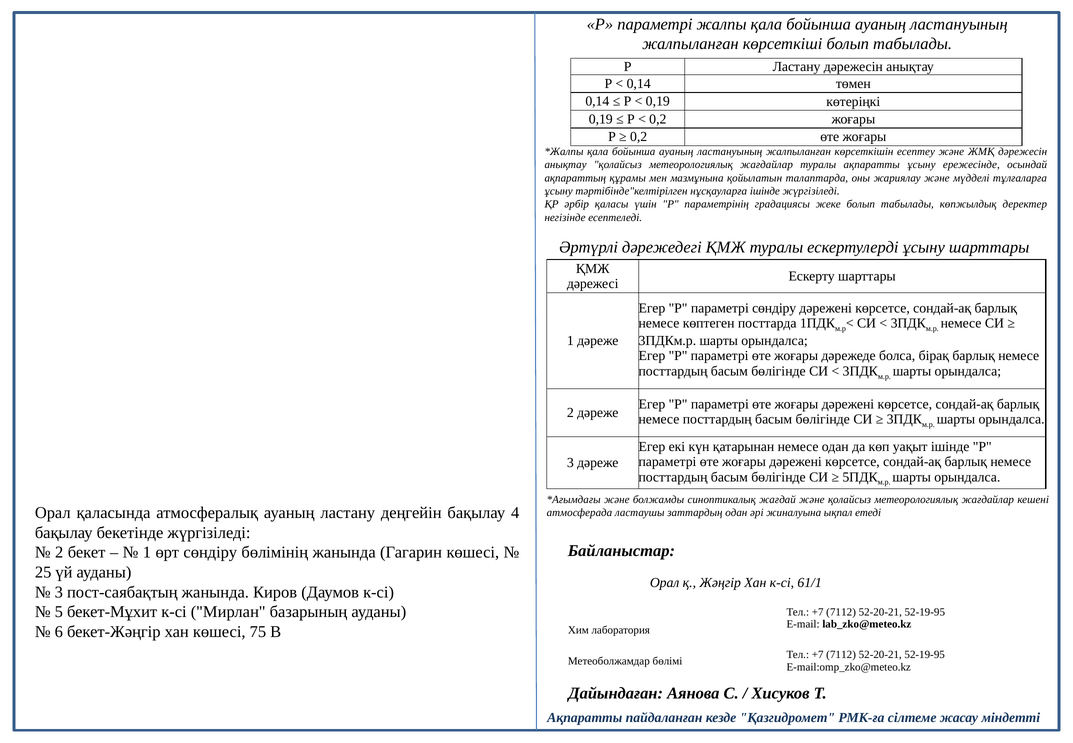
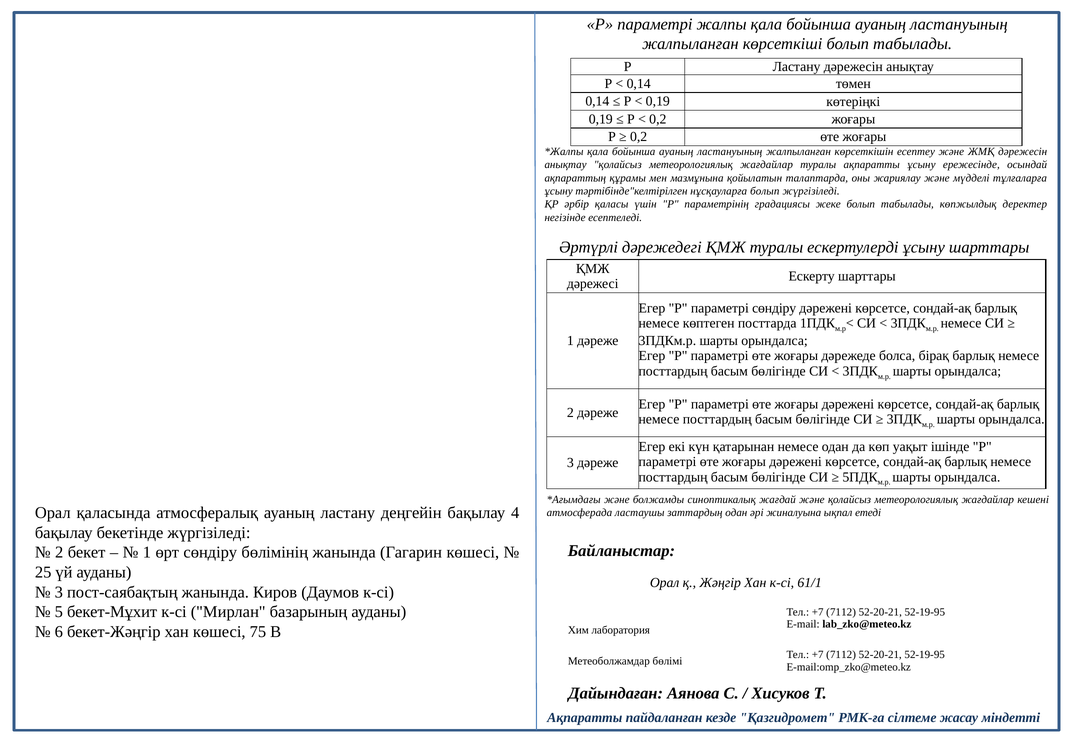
нұсқауларға ішінде: ішінде -> болып (765, 191)
